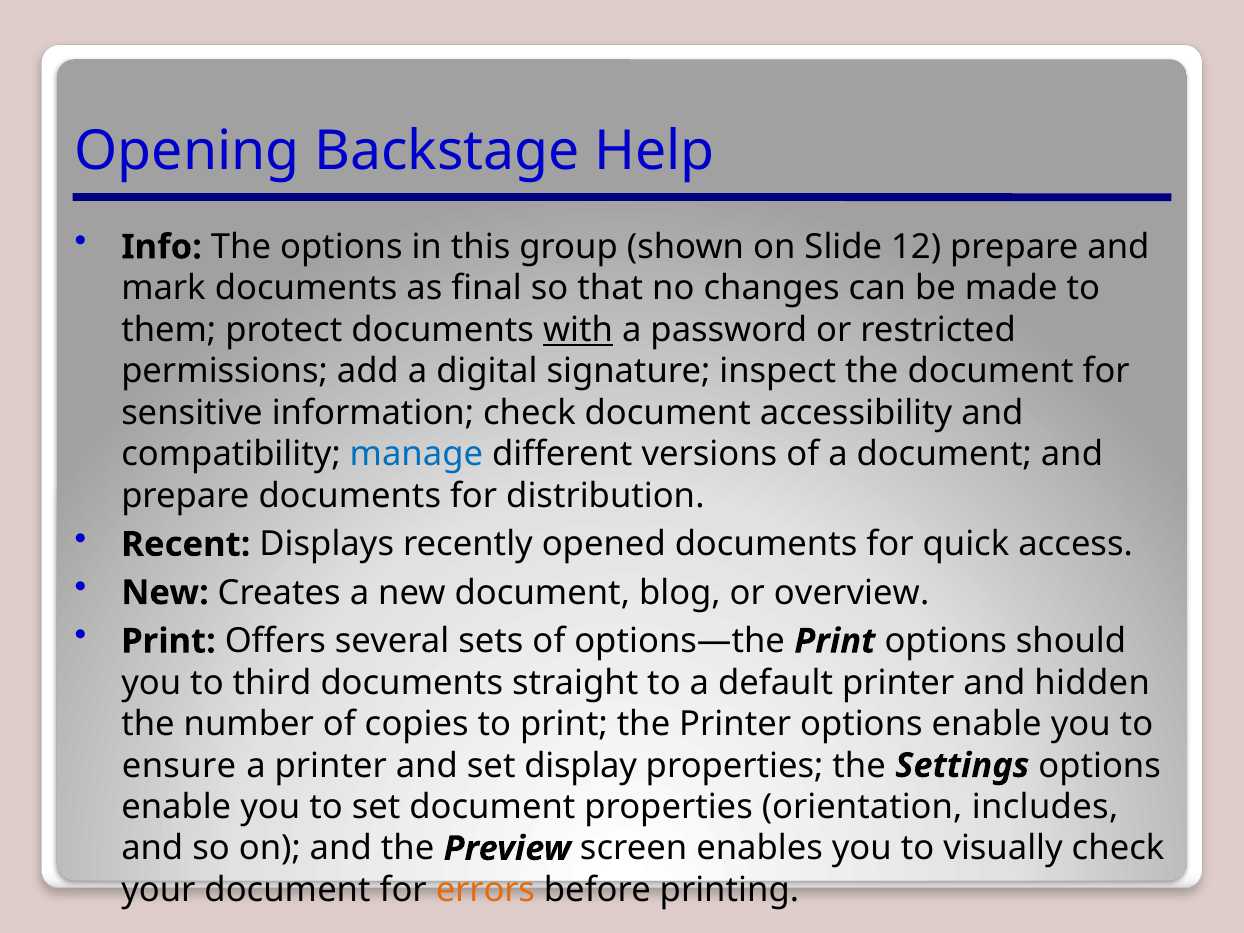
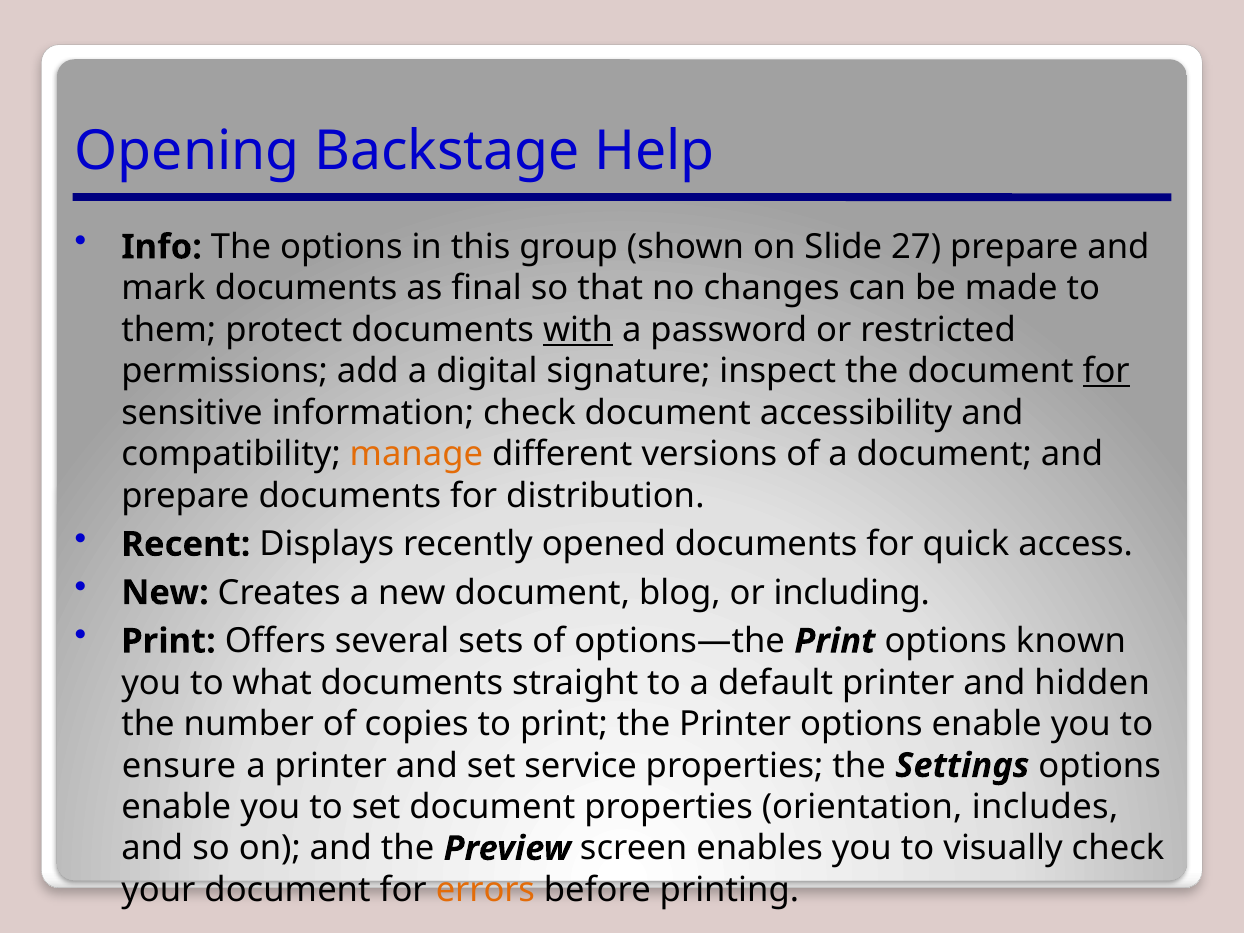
12: 12 -> 27 (916, 247)
for underline: none -> present (1106, 372)
manage colour: blue -> orange (416, 455)
overview: overview -> including (852, 593)
should: should -> known (1071, 641)
third: third -> what (272, 683)
display: display -> service (581, 766)
